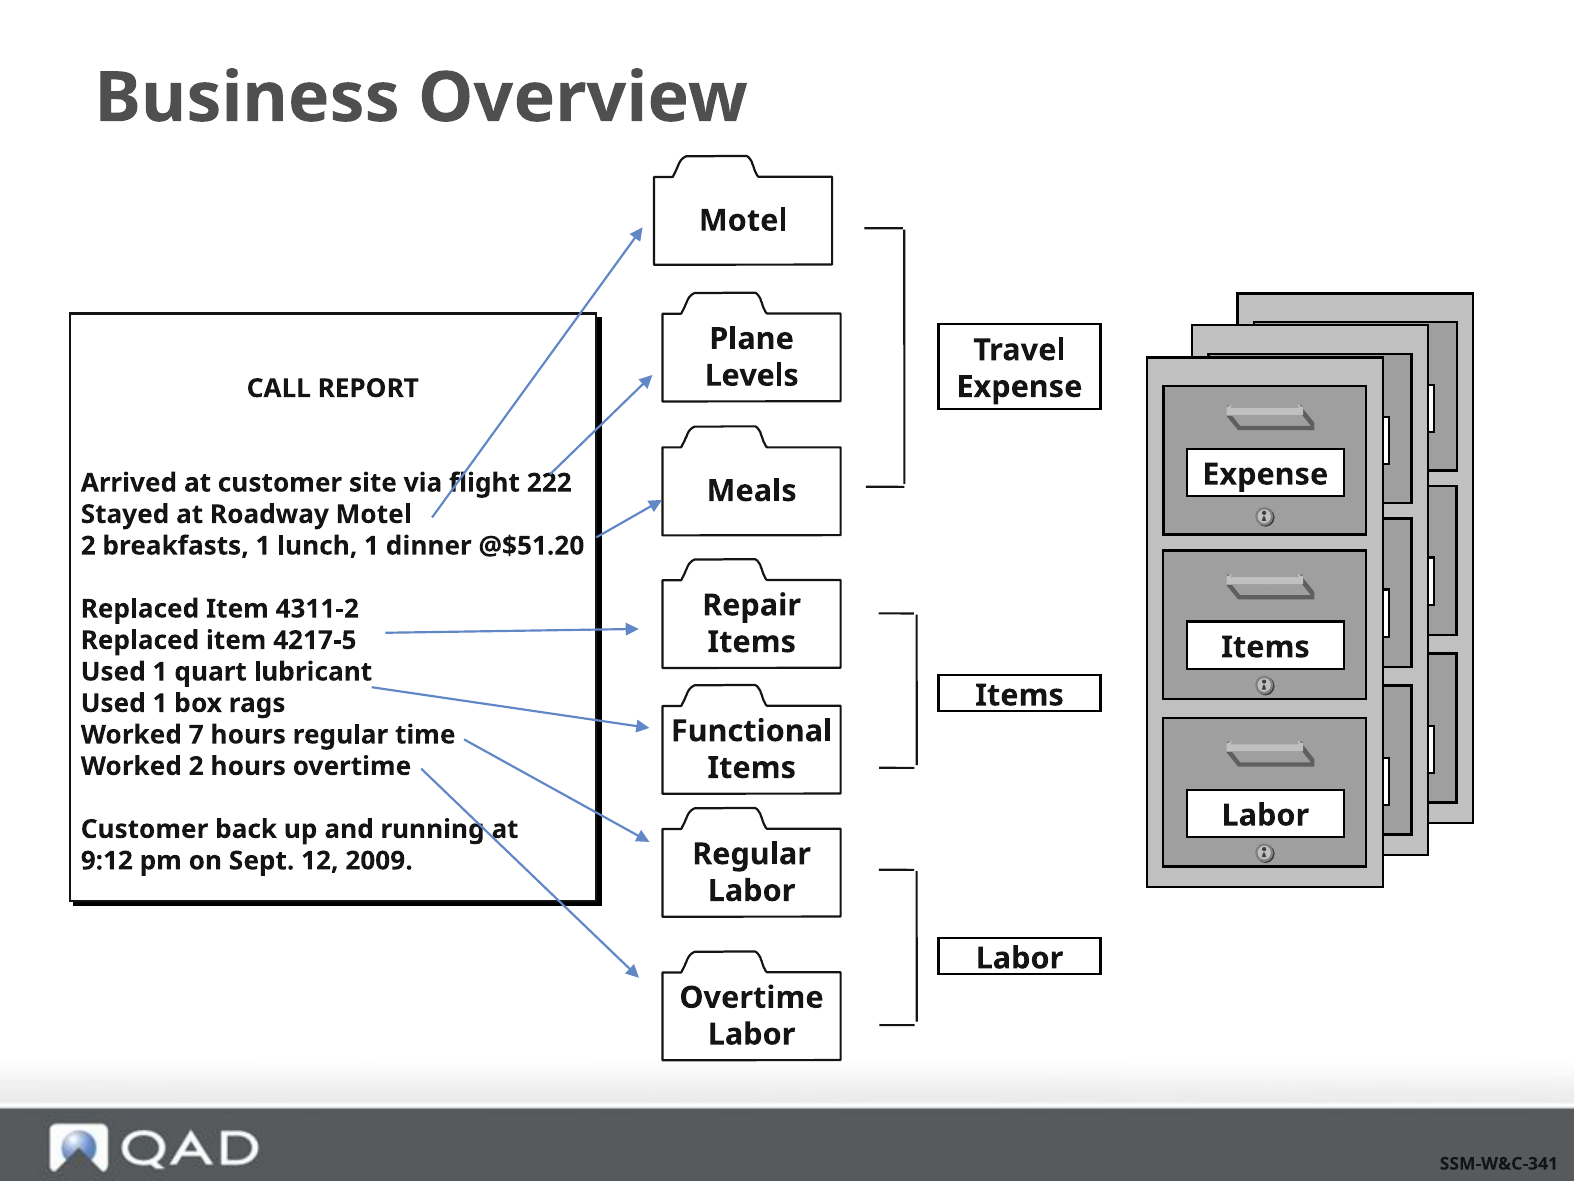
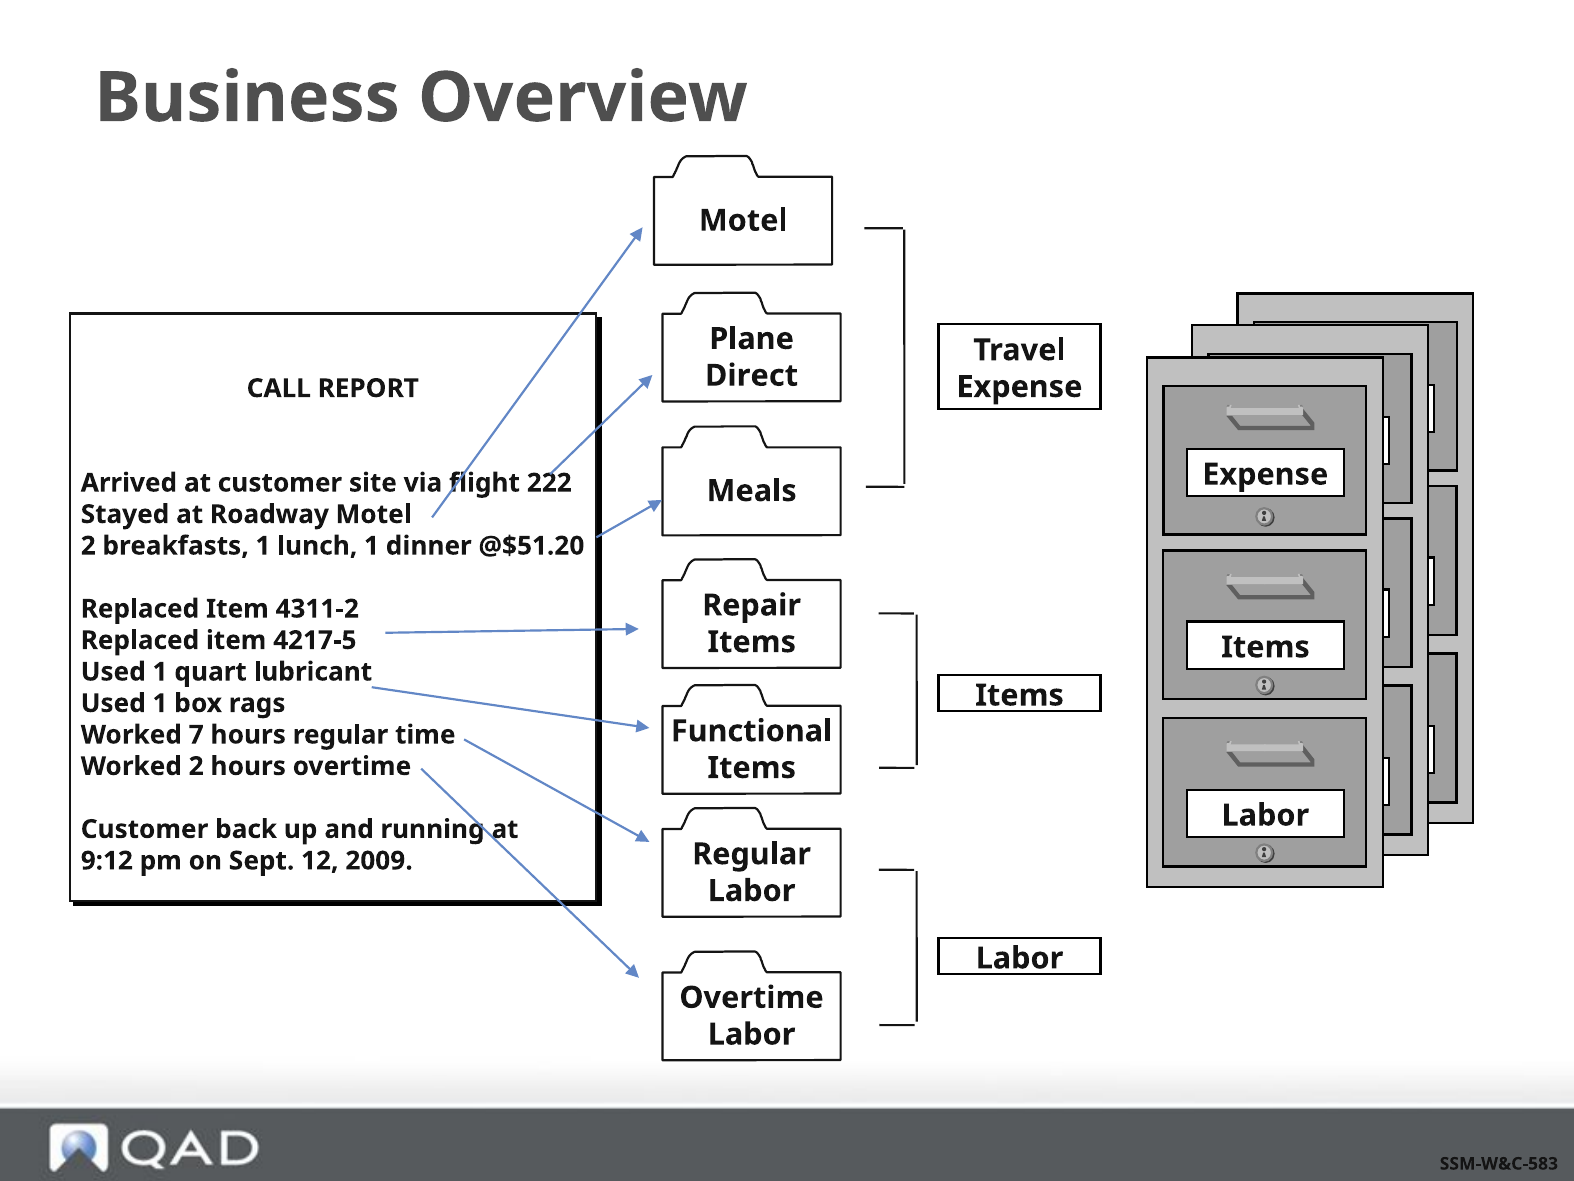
Levels: Levels -> Direct (752, 375)
SSM-W&C-341: SSM-W&C-341 -> SSM-W&C-583 (1499, 1163)
